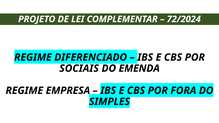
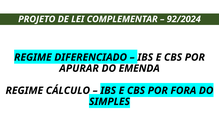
72/2024: 72/2024 -> 92/2024 (184, 19)
SOCIAIS: SOCIAIS -> APURAR (79, 68)
EMPRESA: EMPRESA -> CÁLCULO (68, 91)
